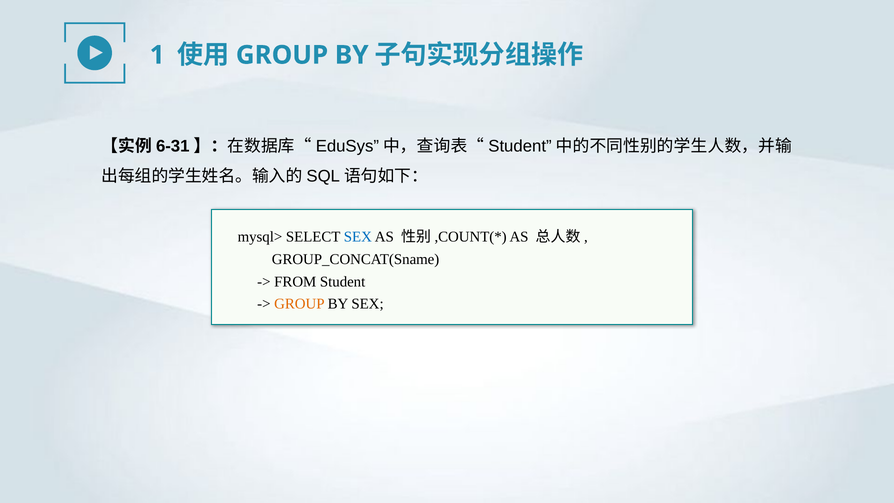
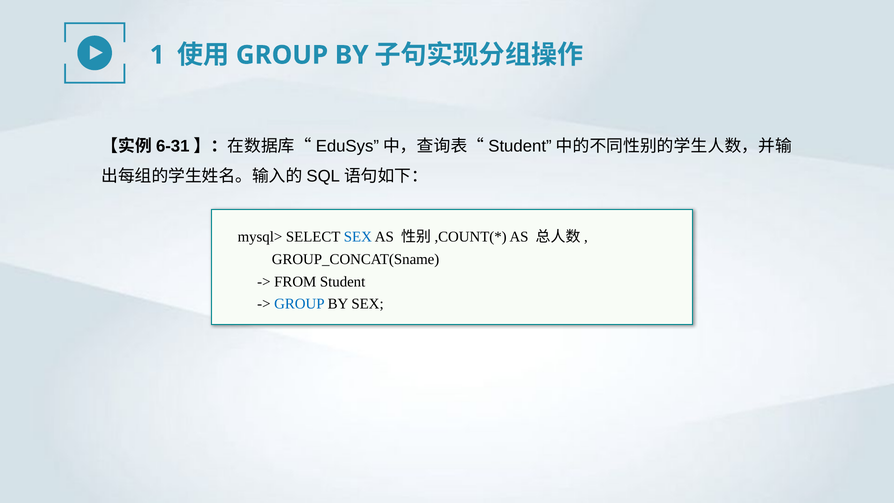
GROUP colour: orange -> blue (299, 304)
